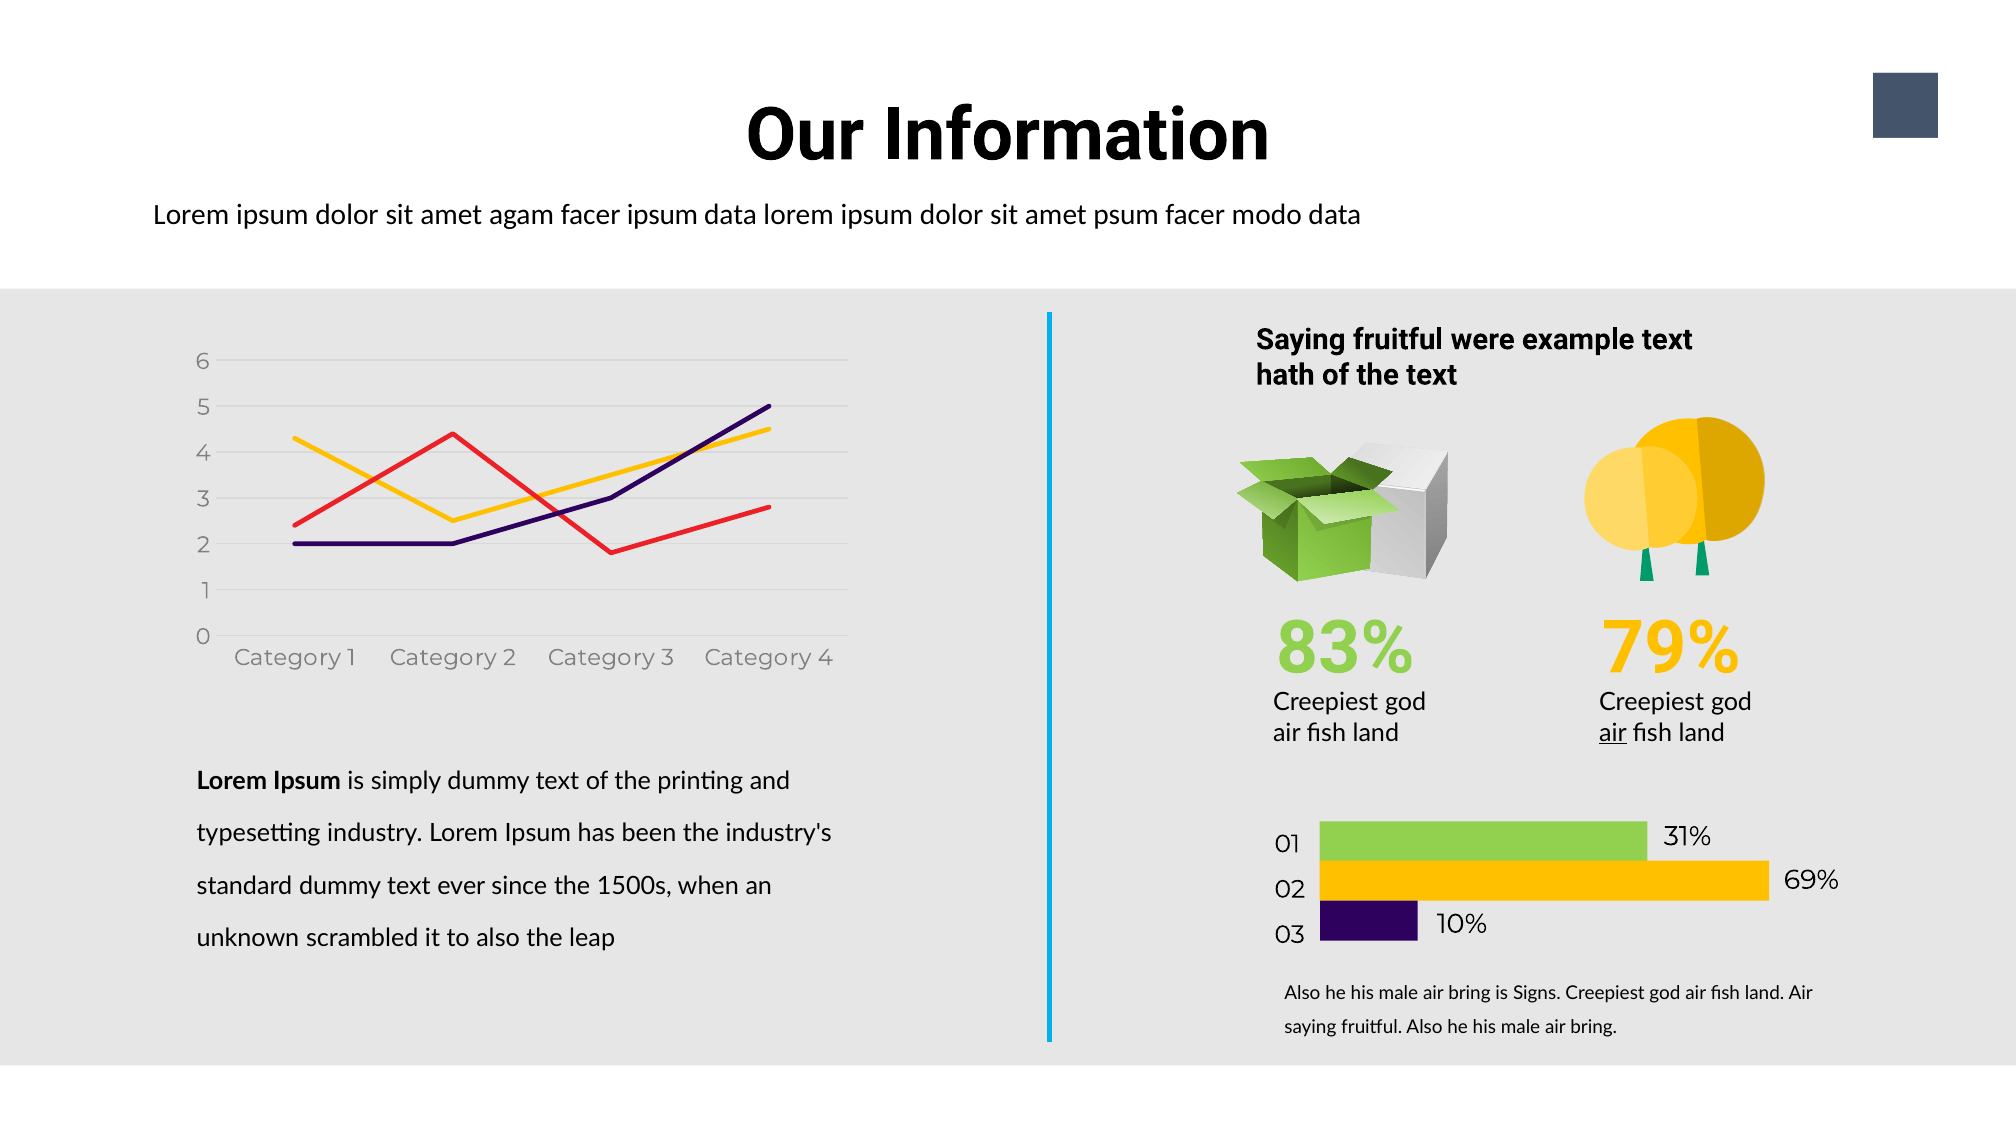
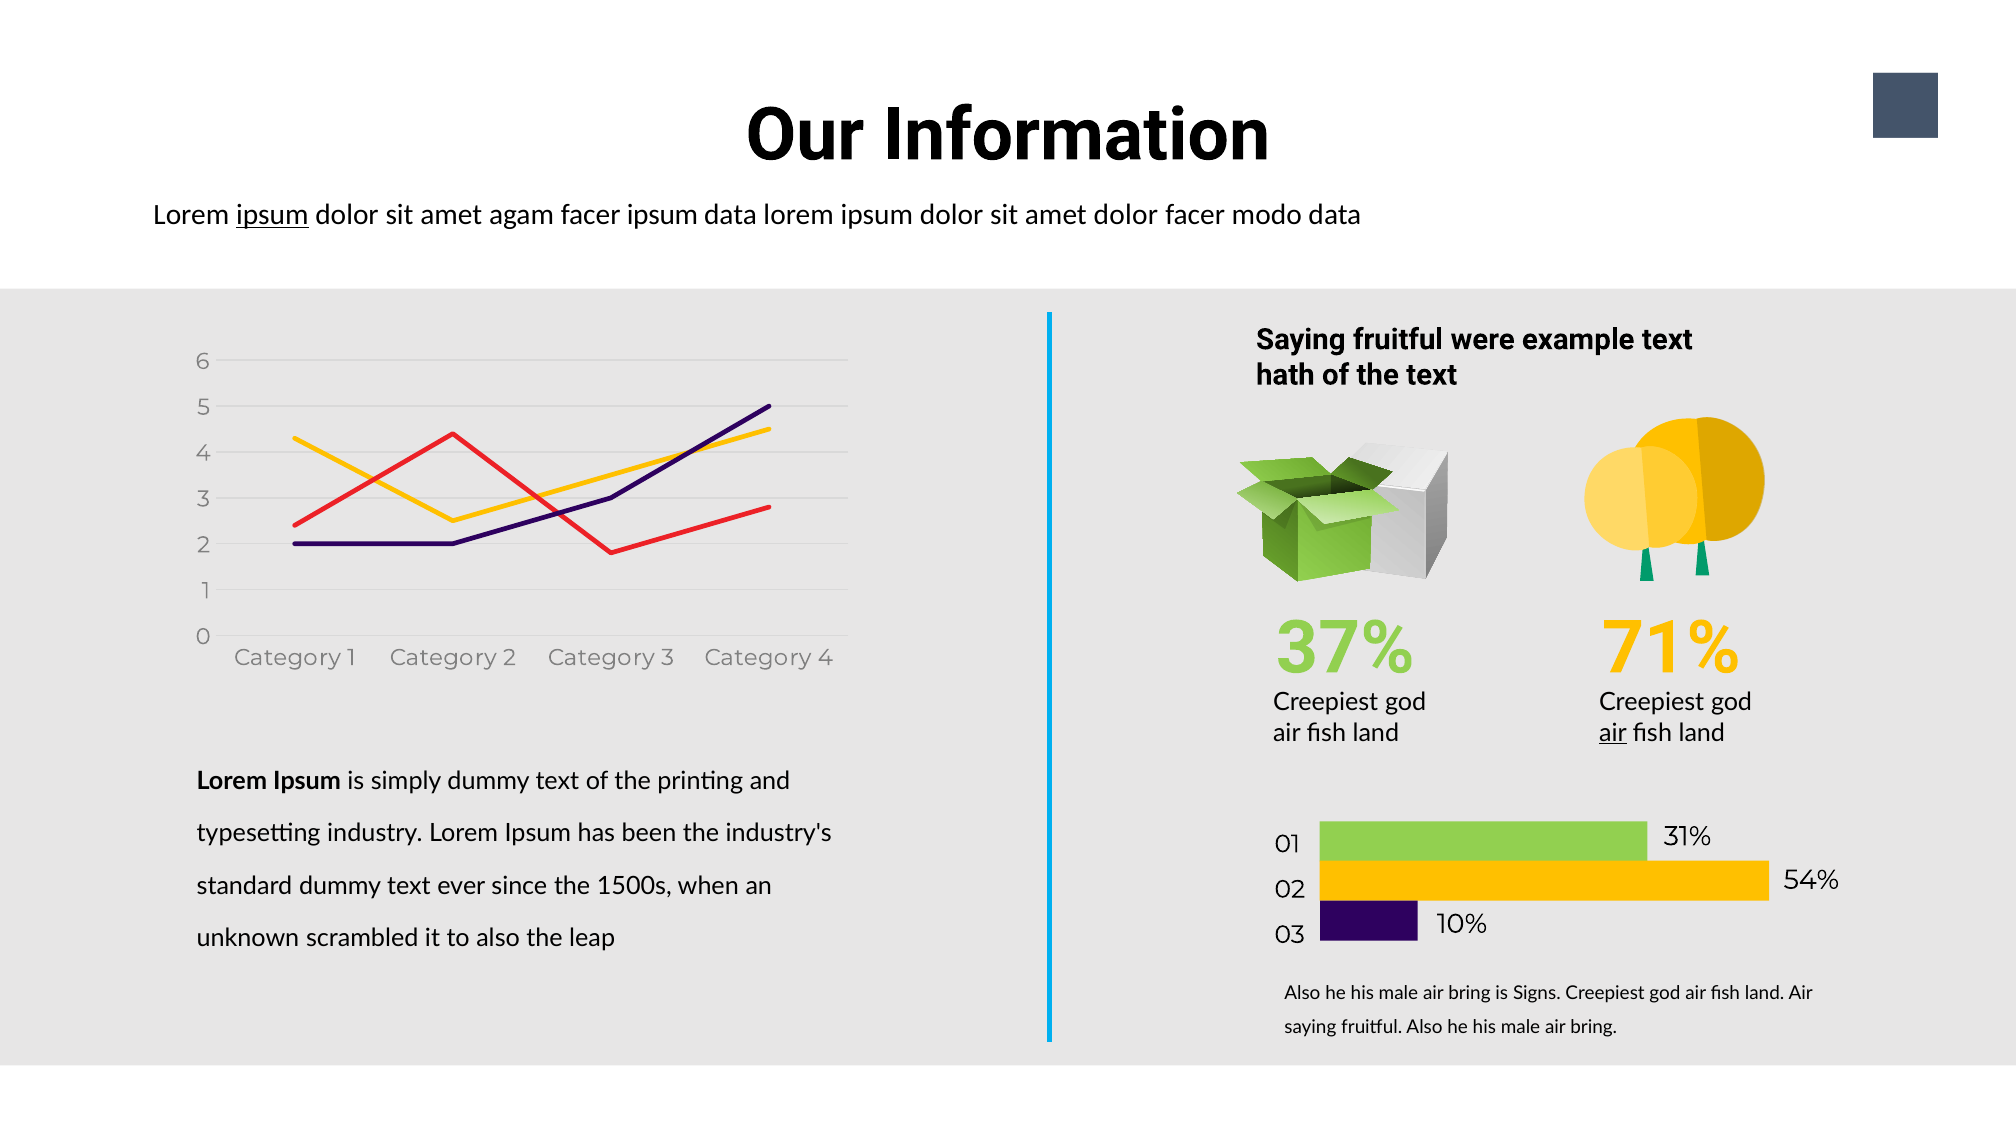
ipsum underline: none -> present (272, 215)
amet psum: psum -> dolor (1126, 215)
83%: 83% -> 37% (1345, 648)
79%: 79% -> 71% (1671, 648)
69%: 69% -> 54% (1811, 880)
